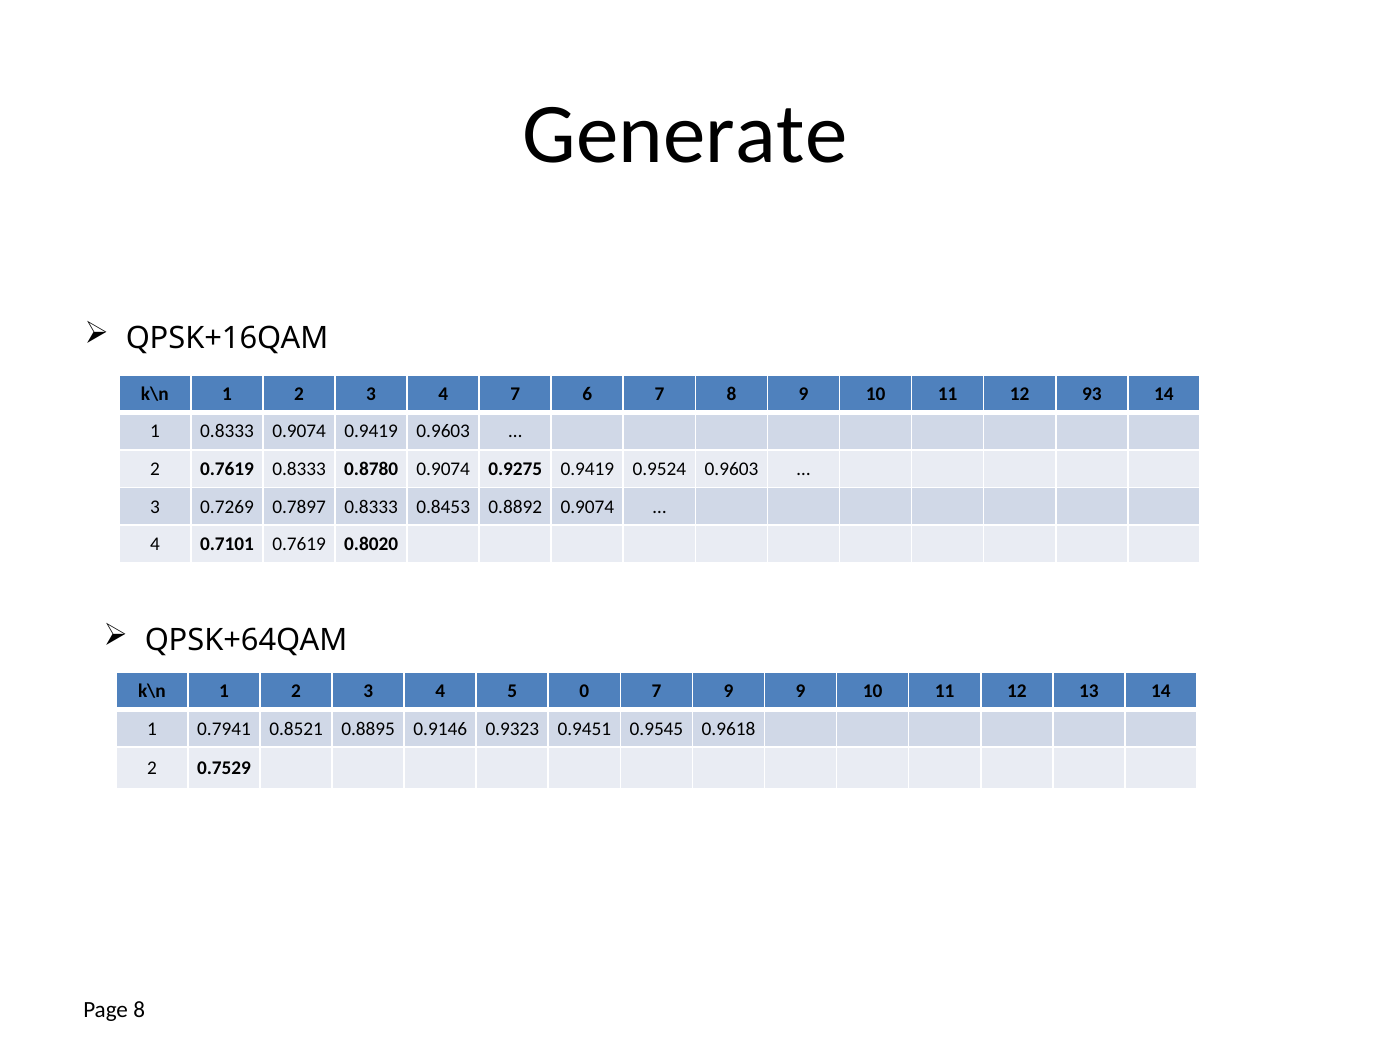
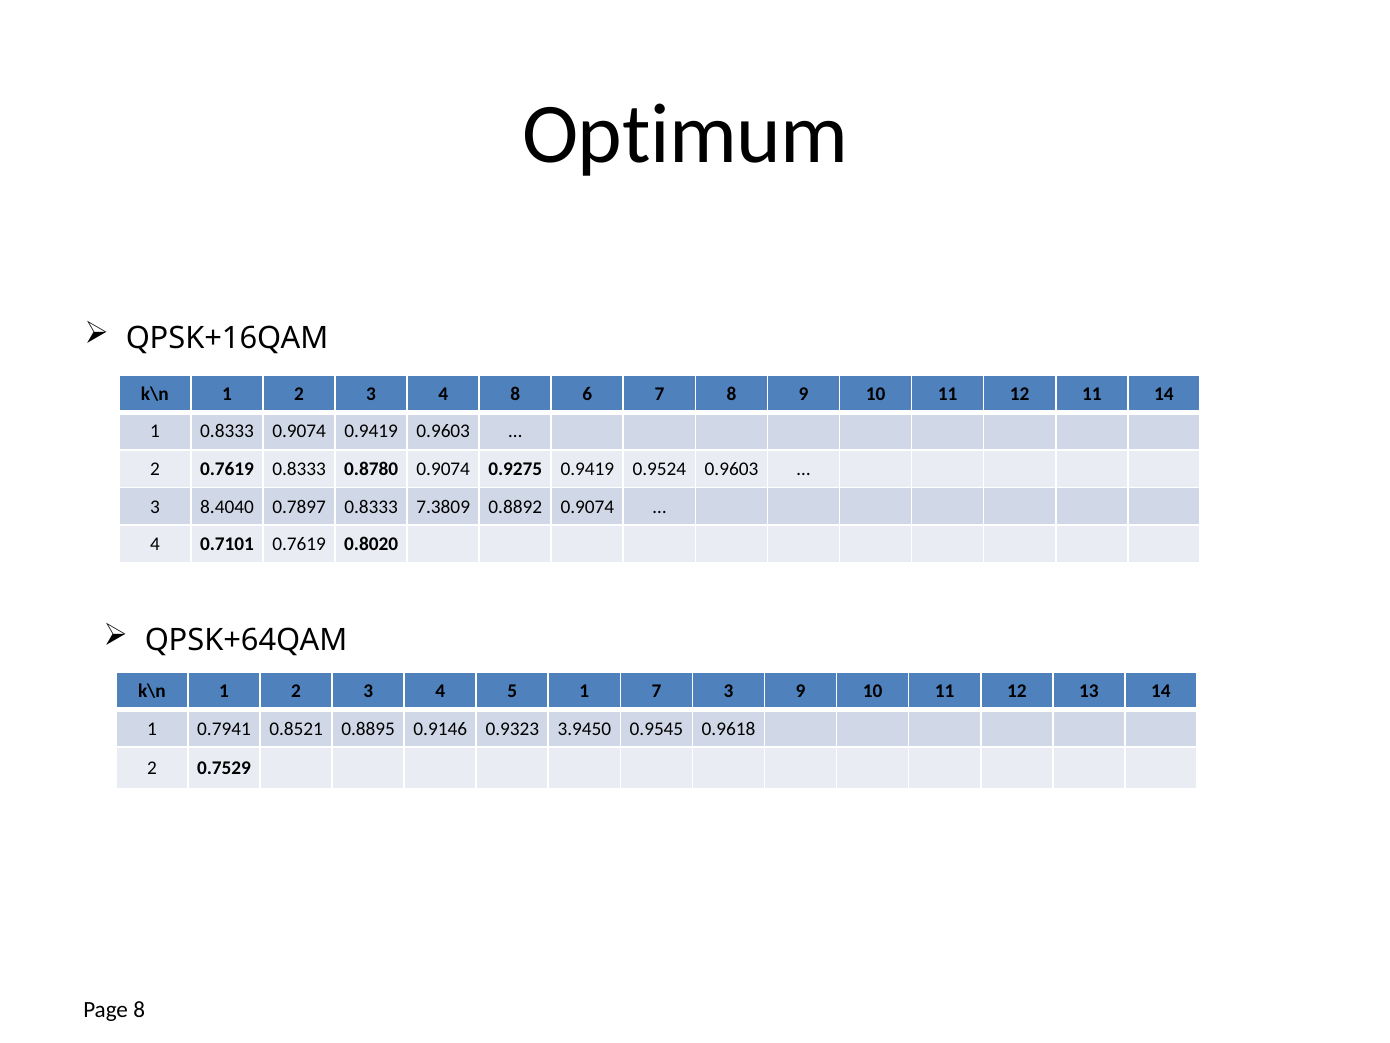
Generate: Generate -> Optimum (685, 135)
4 7: 7 -> 8 (515, 394)
12 93: 93 -> 11 (1092, 394)
0.7269: 0.7269 -> 8.4040 (227, 506)
0.8453: 0.8453 -> 7.3809 (443, 506)
5 0: 0 -> 1 (584, 691)
7 9: 9 -> 3 (729, 691)
0.9451: 0.9451 -> 3.9450 (584, 728)
